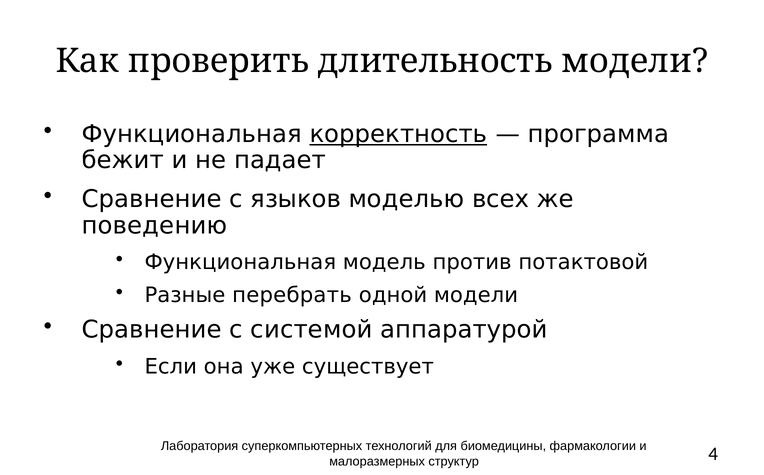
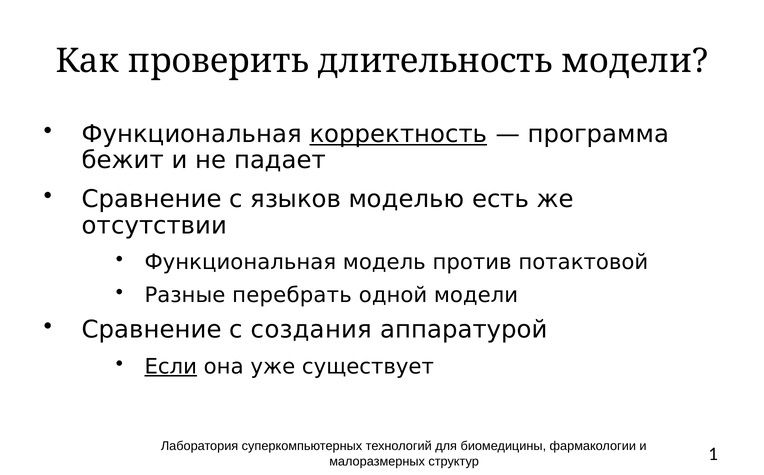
всех: всех -> есть (501, 199)
поведению: поведению -> отсутствии (154, 226)
системой: системой -> создания (311, 330)
Если underline: none -> present (171, 367)
4: 4 -> 1 (713, 454)
